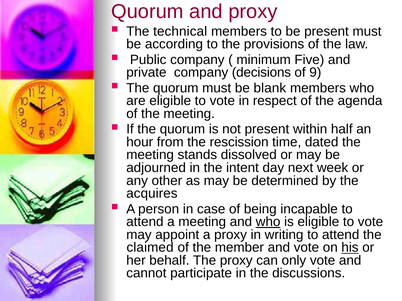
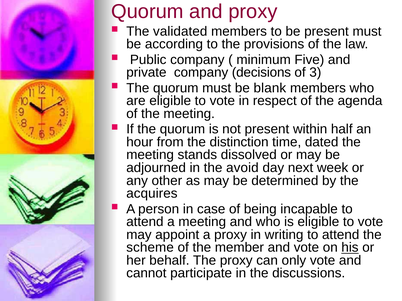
technical: technical -> validated (180, 31)
9: 9 -> 3 (315, 73)
rescission: rescission -> distinction (239, 142)
intent: intent -> avoid (242, 168)
who underline: present -> none (268, 222)
claimed: claimed -> scheme (150, 248)
